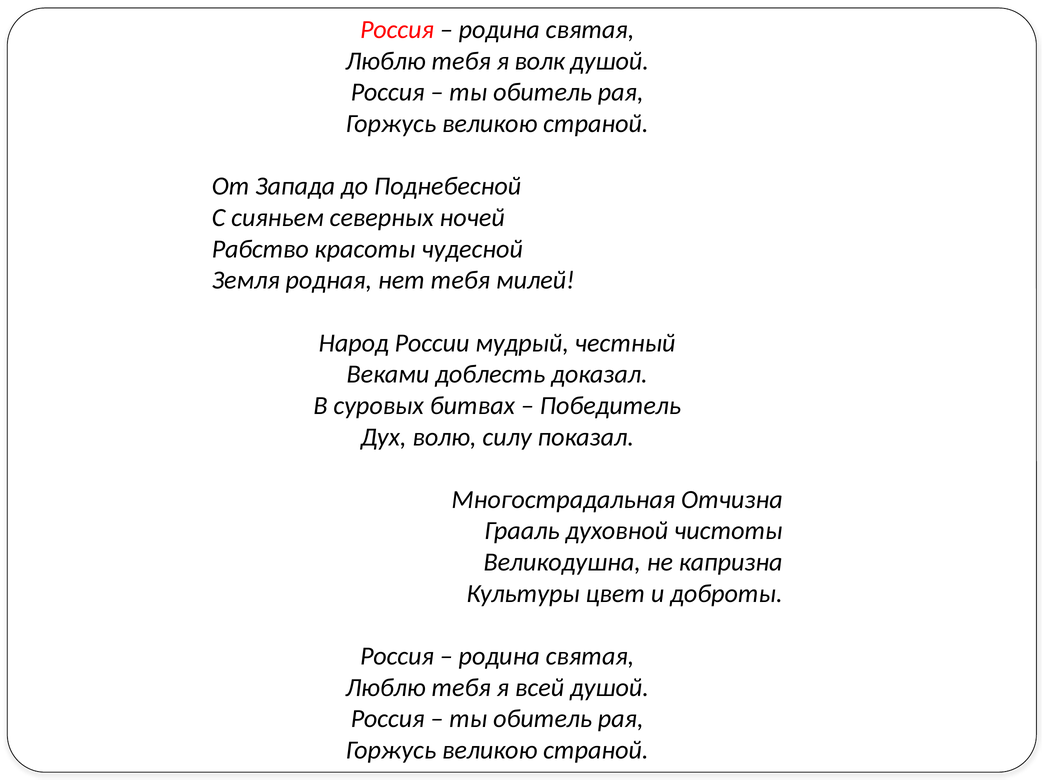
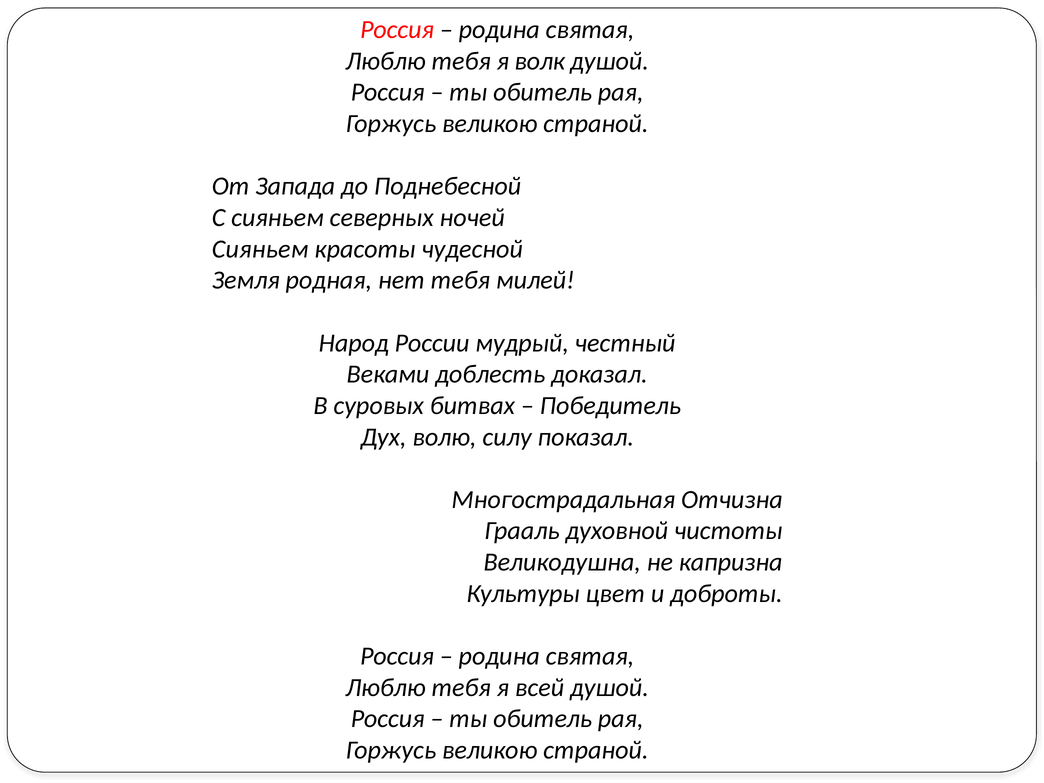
Рабство: Рабство -> Сияньем (260, 249)
